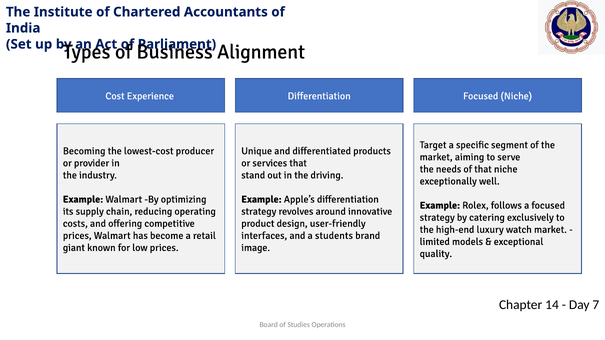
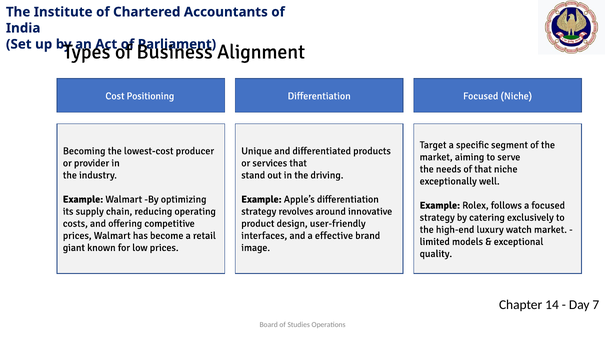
Experience: Experience -> Positioning (150, 96)
students: students -> effective (334, 236)
